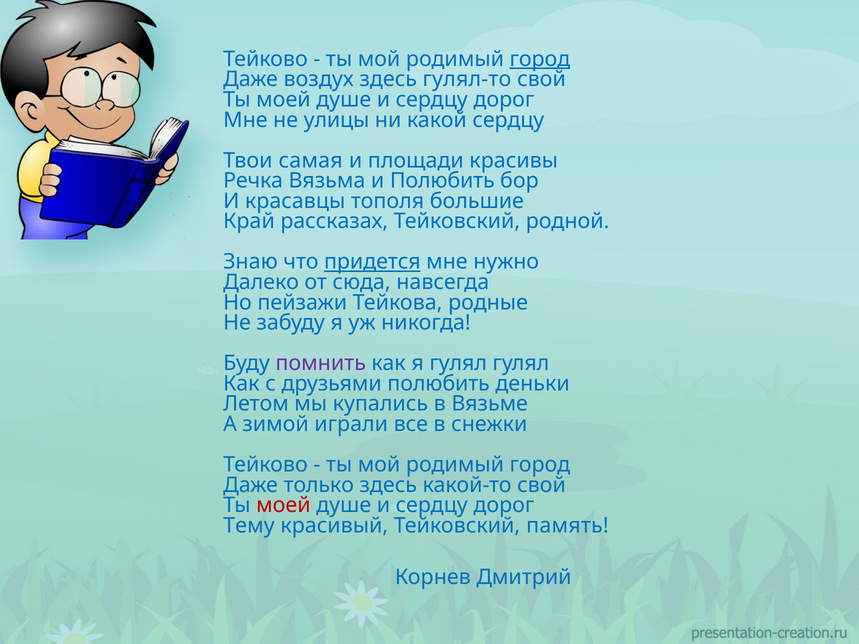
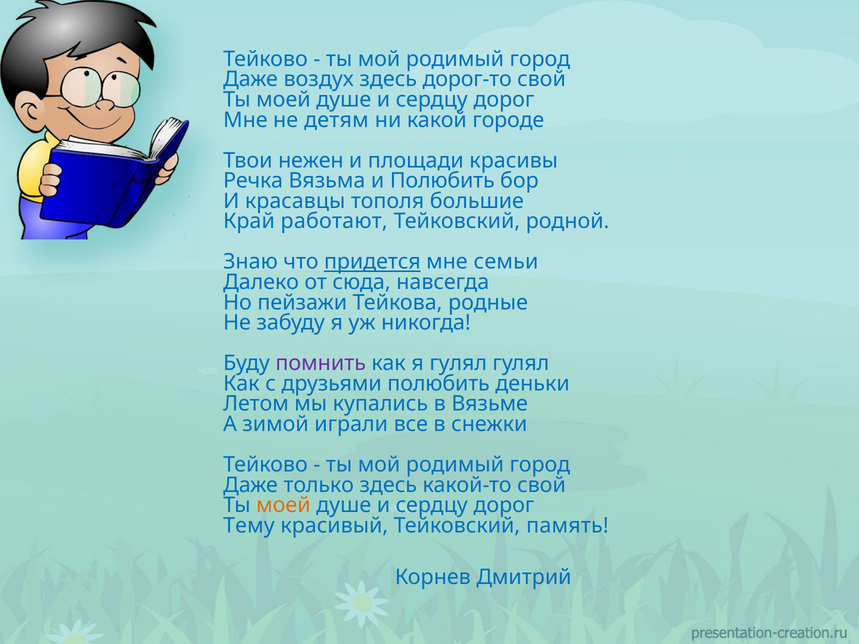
город underline: present -> none (540, 59)
гулял-то: гулял-то -> дорог-то (467, 79)
улицы: улицы -> детям (336, 120)
какой сердцу: сердцу -> городе (508, 120)
самая: самая -> нежен (311, 161)
рассказах: рассказах -> работают (334, 221)
нужно: нужно -> семьи (506, 262)
моей colour: red -> orange (283, 506)
